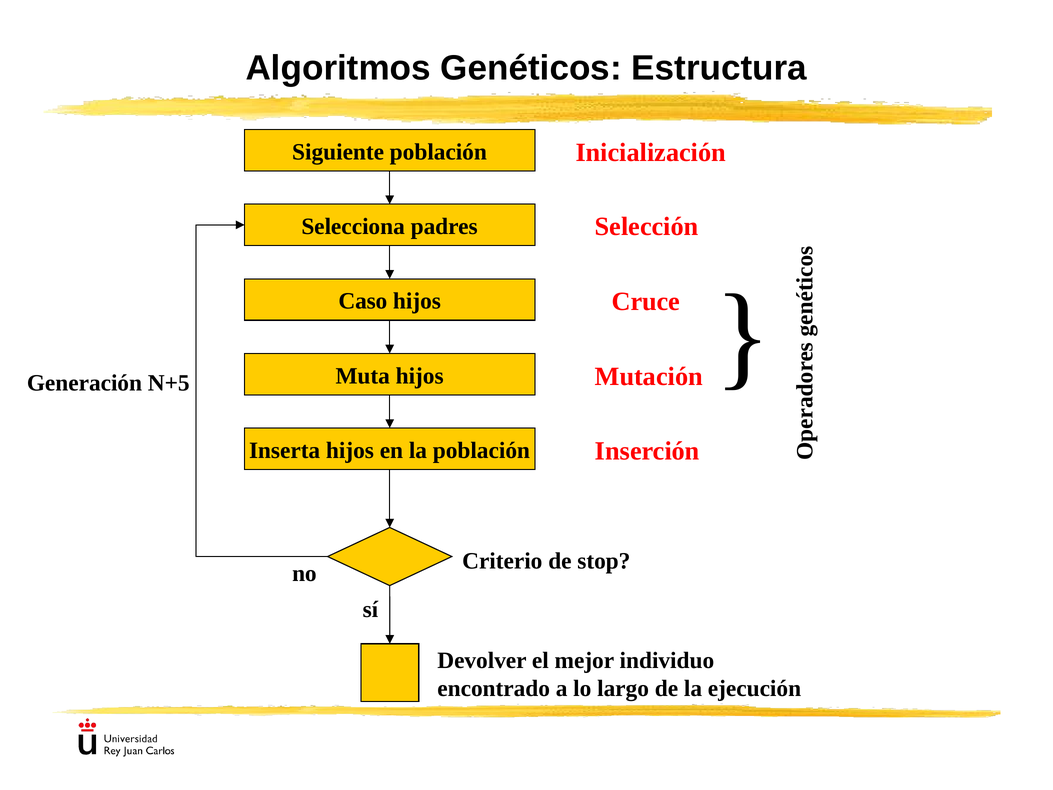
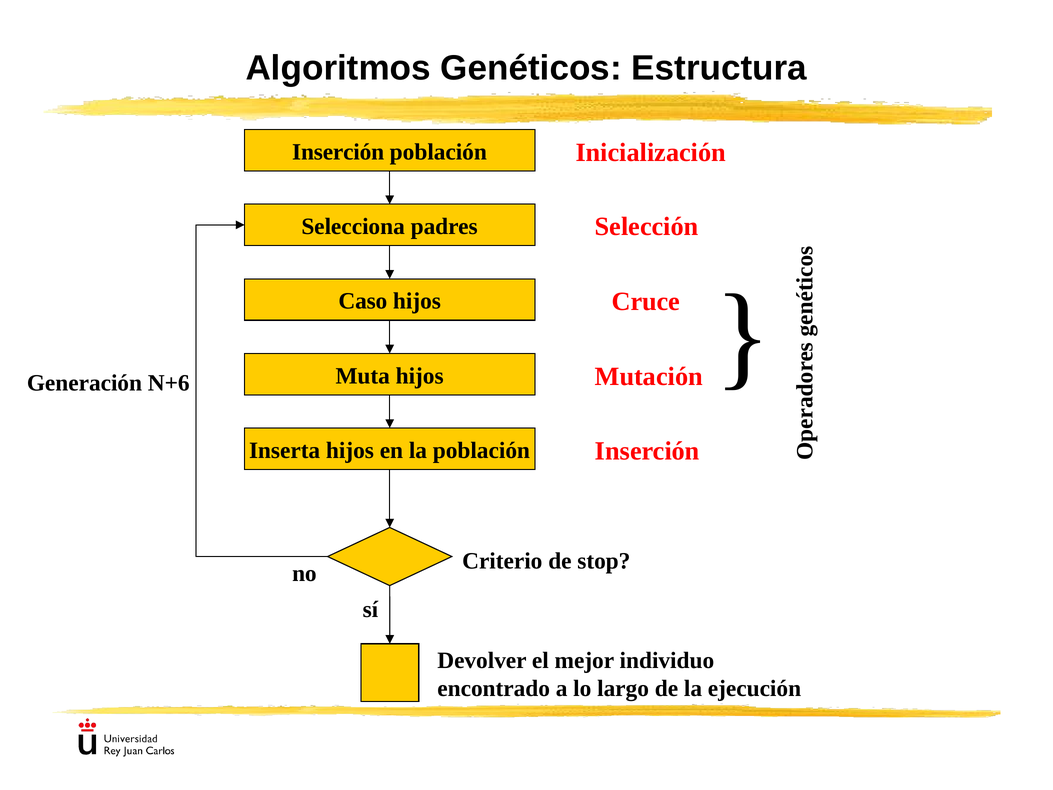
Siguiente: Siguiente -> Inserción (338, 152)
N+5: N+5 -> N+6 (169, 383)
